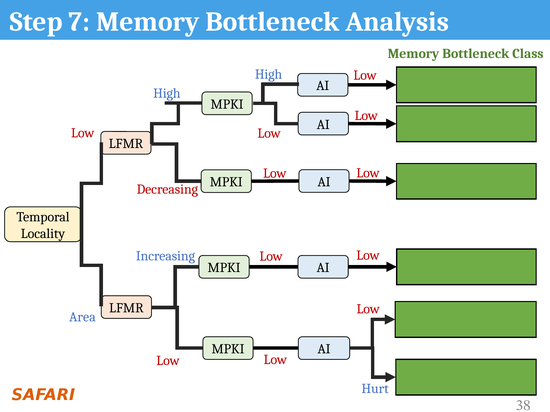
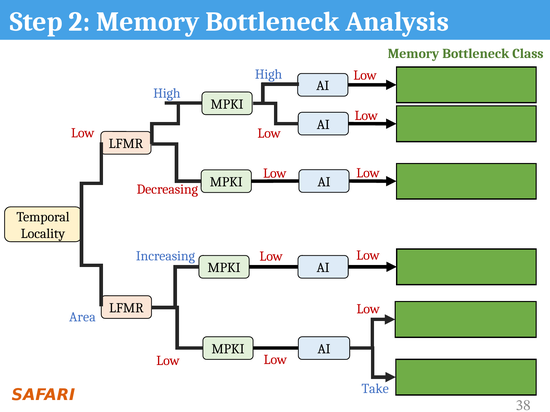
7: 7 -> 2 (79, 22)
Hurt: Hurt -> Take (375, 389)
